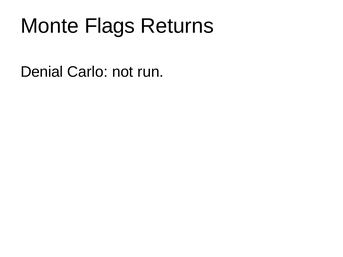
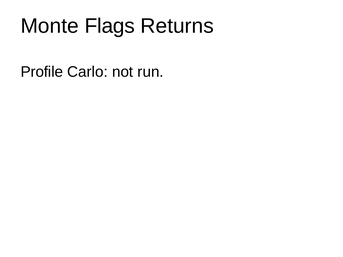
Denial: Denial -> Profile (42, 72)
